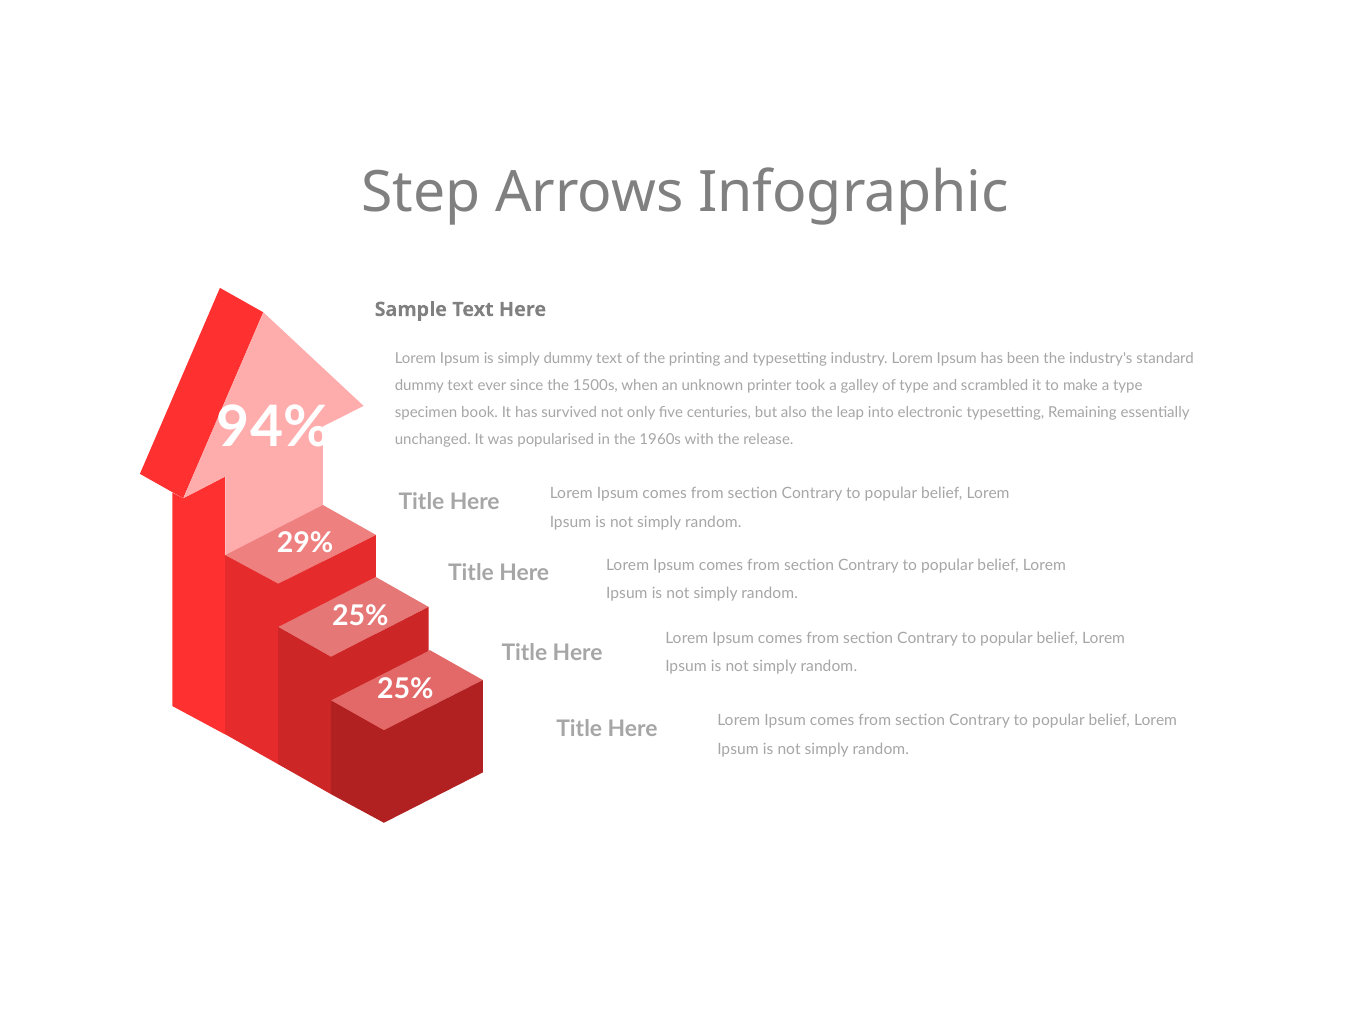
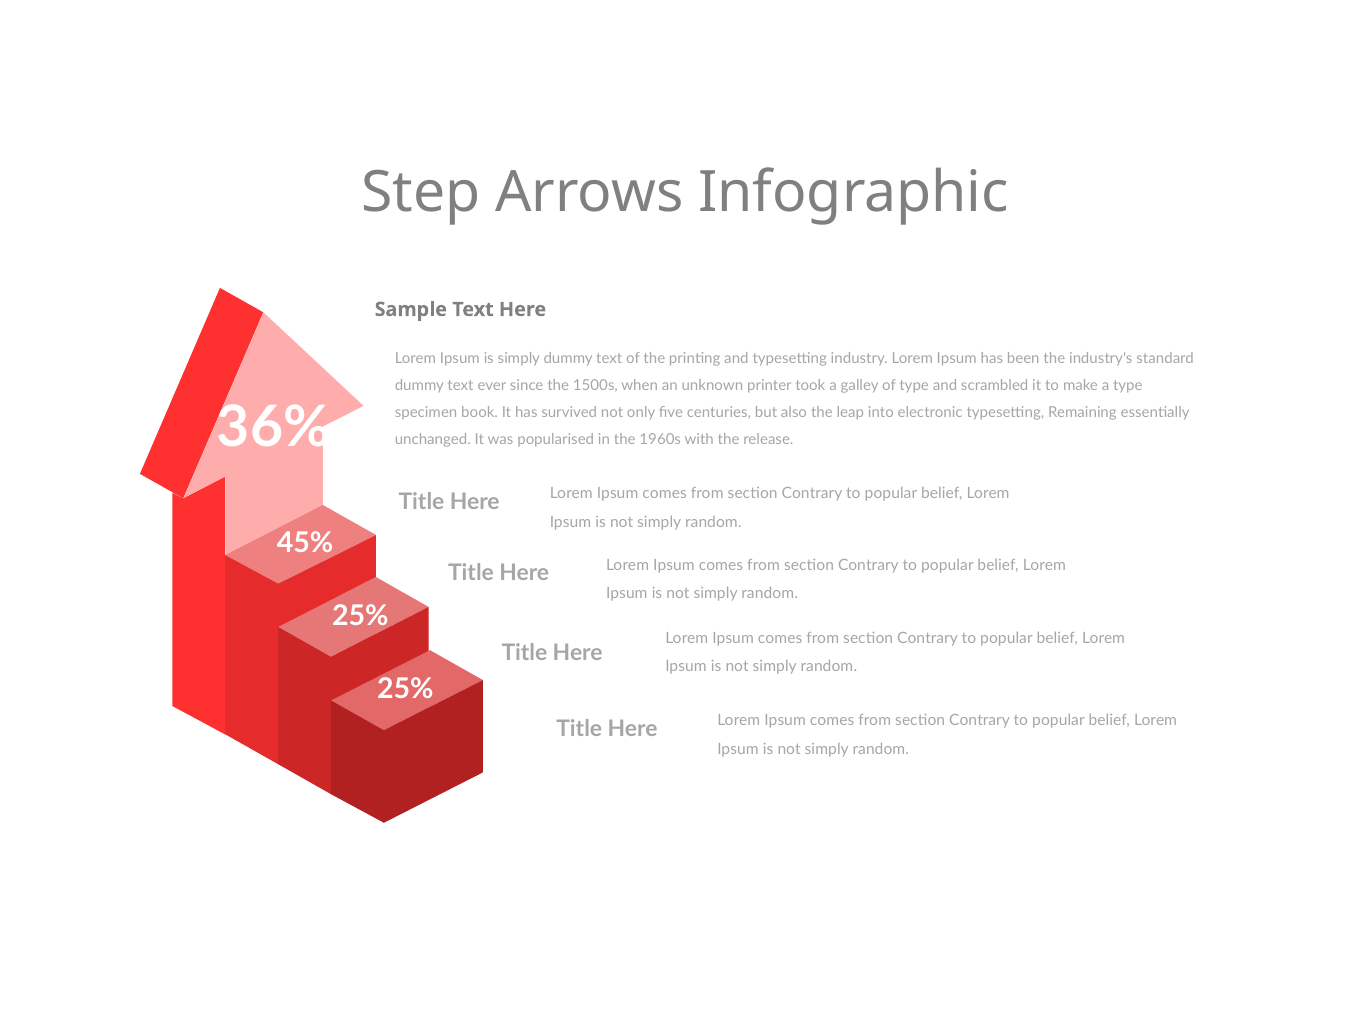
94%: 94% -> 36% (273, 427)
29%: 29% -> 45% (305, 543)
